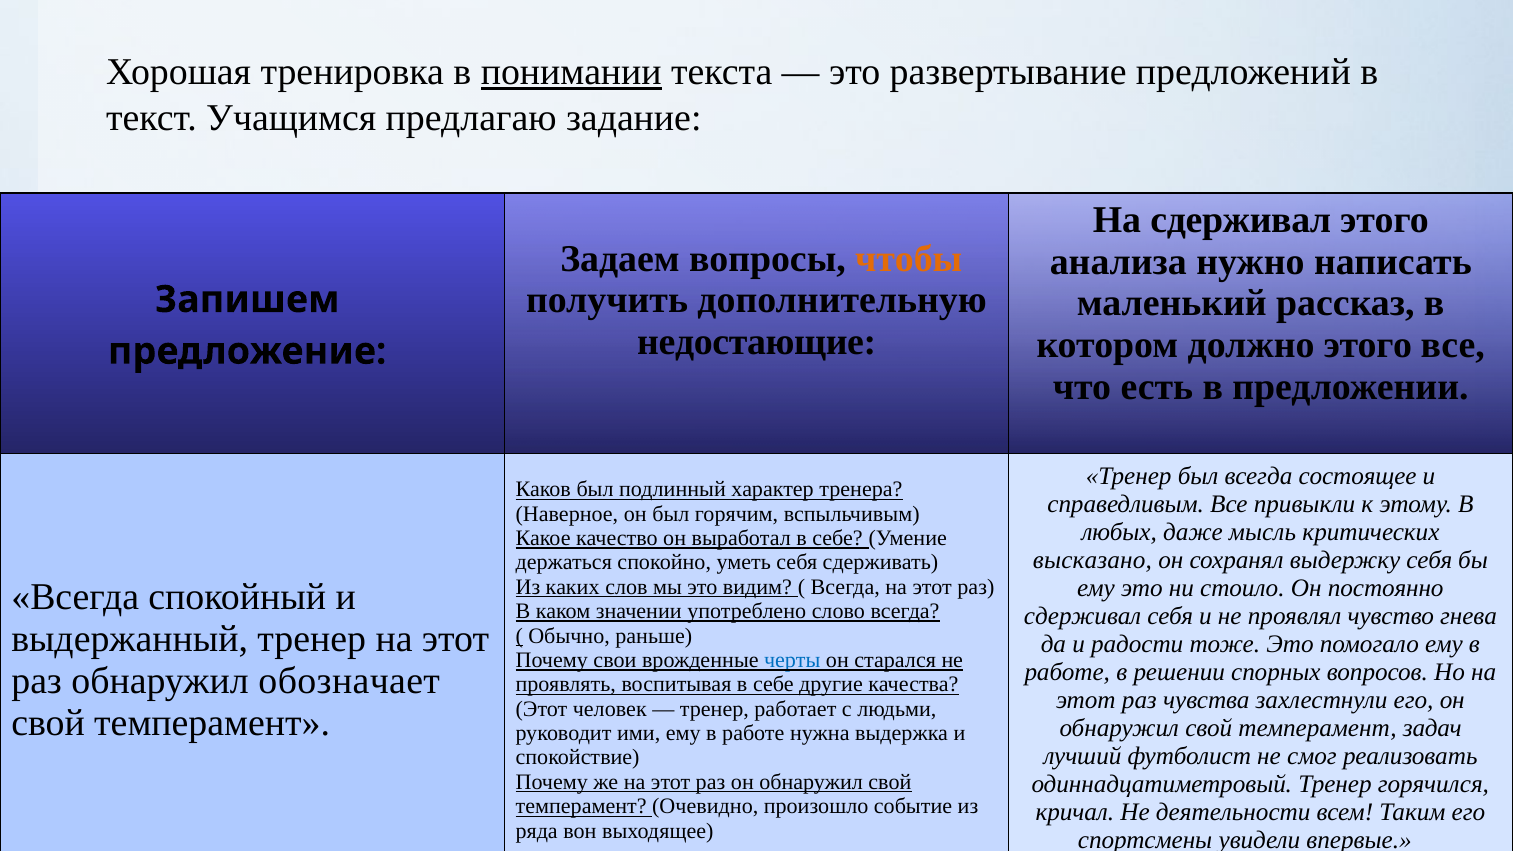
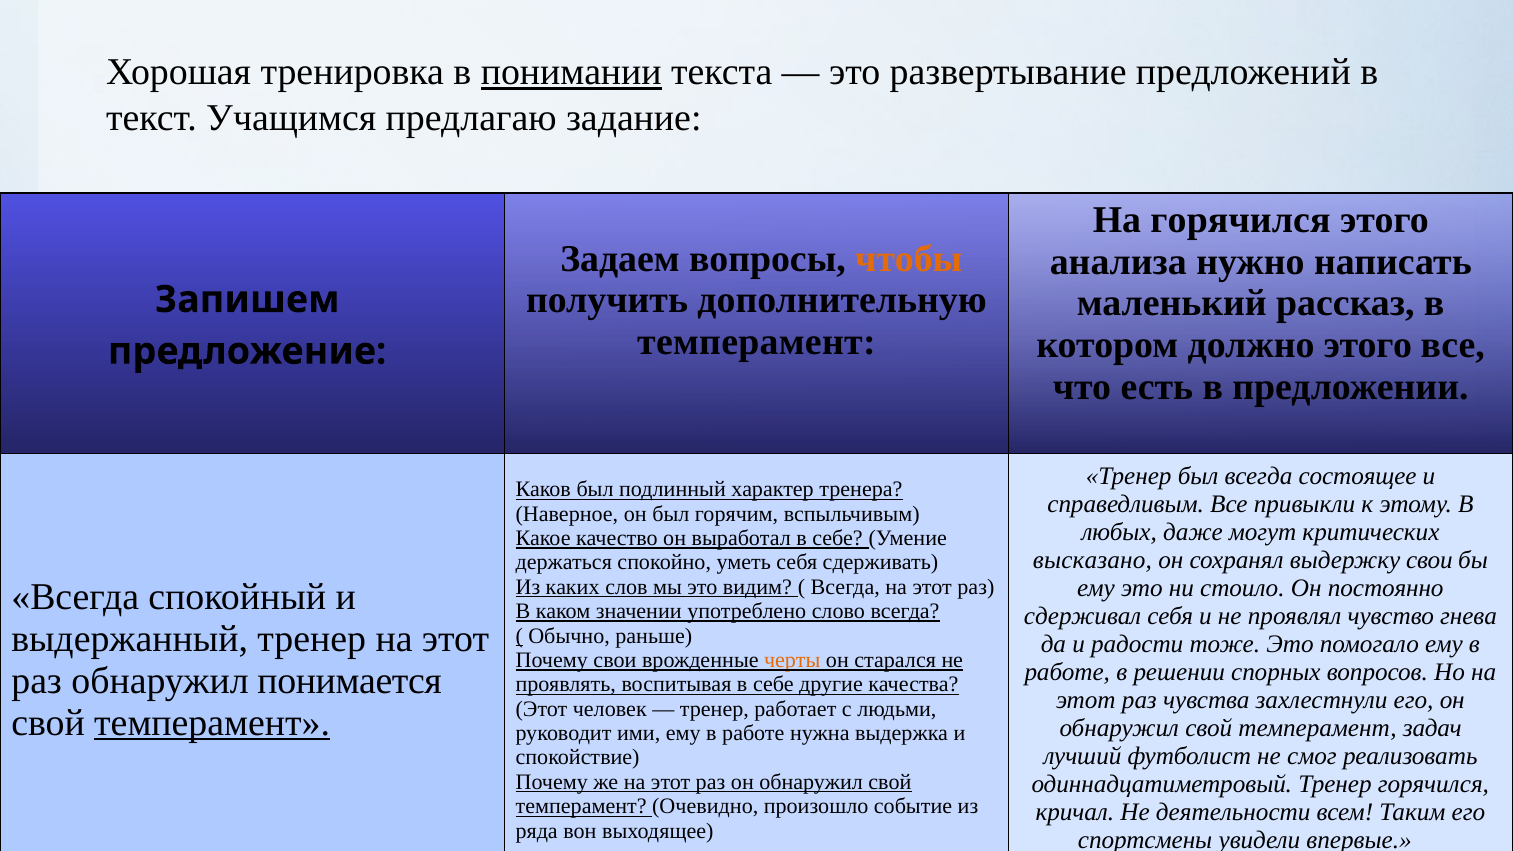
На сдерживал: сдерживал -> горячился (1241, 220)
недостающие: недостающие -> темперамент (756, 342)
мысль: мысль -> могут (1263, 532)
выдержку себя: себя -> свои (1429, 560)
черты colour: blue -> orange (792, 660)
обозначает: обозначает -> понимается (350, 681)
темперамент underline: none -> present (212, 723)
